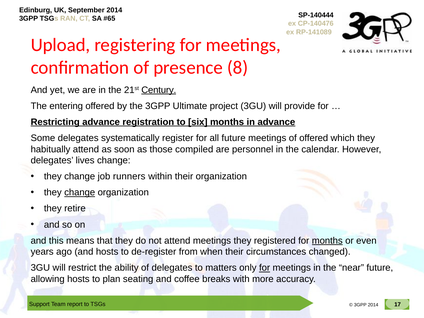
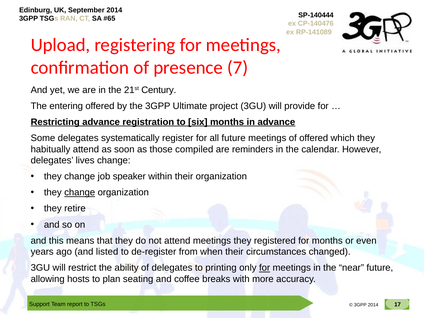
8: 8 -> 7 (238, 67)
Century underline: present -> none (159, 90)
personnel: personnel -> reminders (253, 149)
runners: runners -> speaker (129, 177)
months underline: present -> none (327, 241)
and hosts: hosts -> listed (107, 252)
matters: matters -> printing (221, 268)
